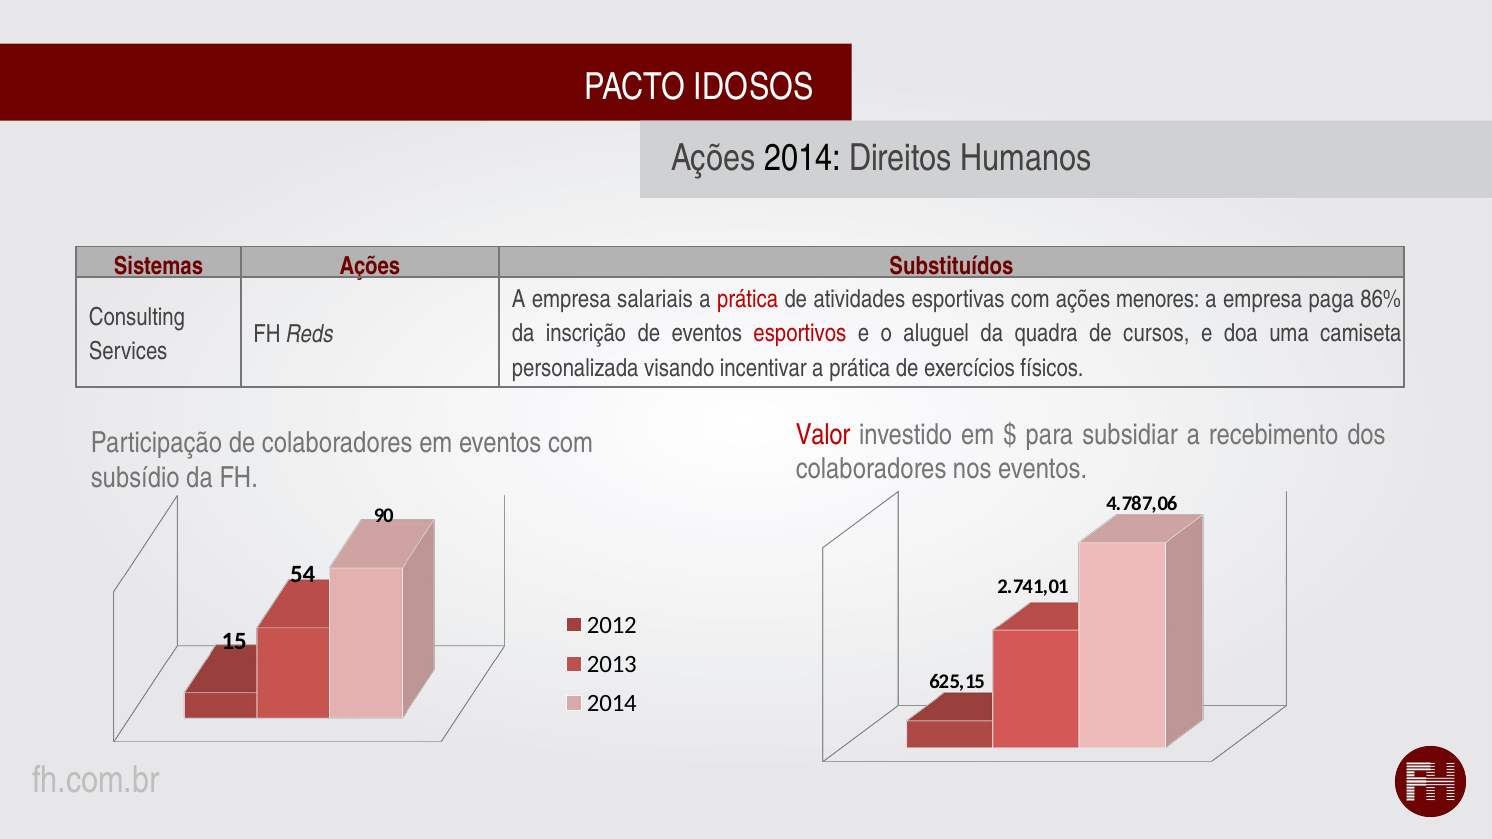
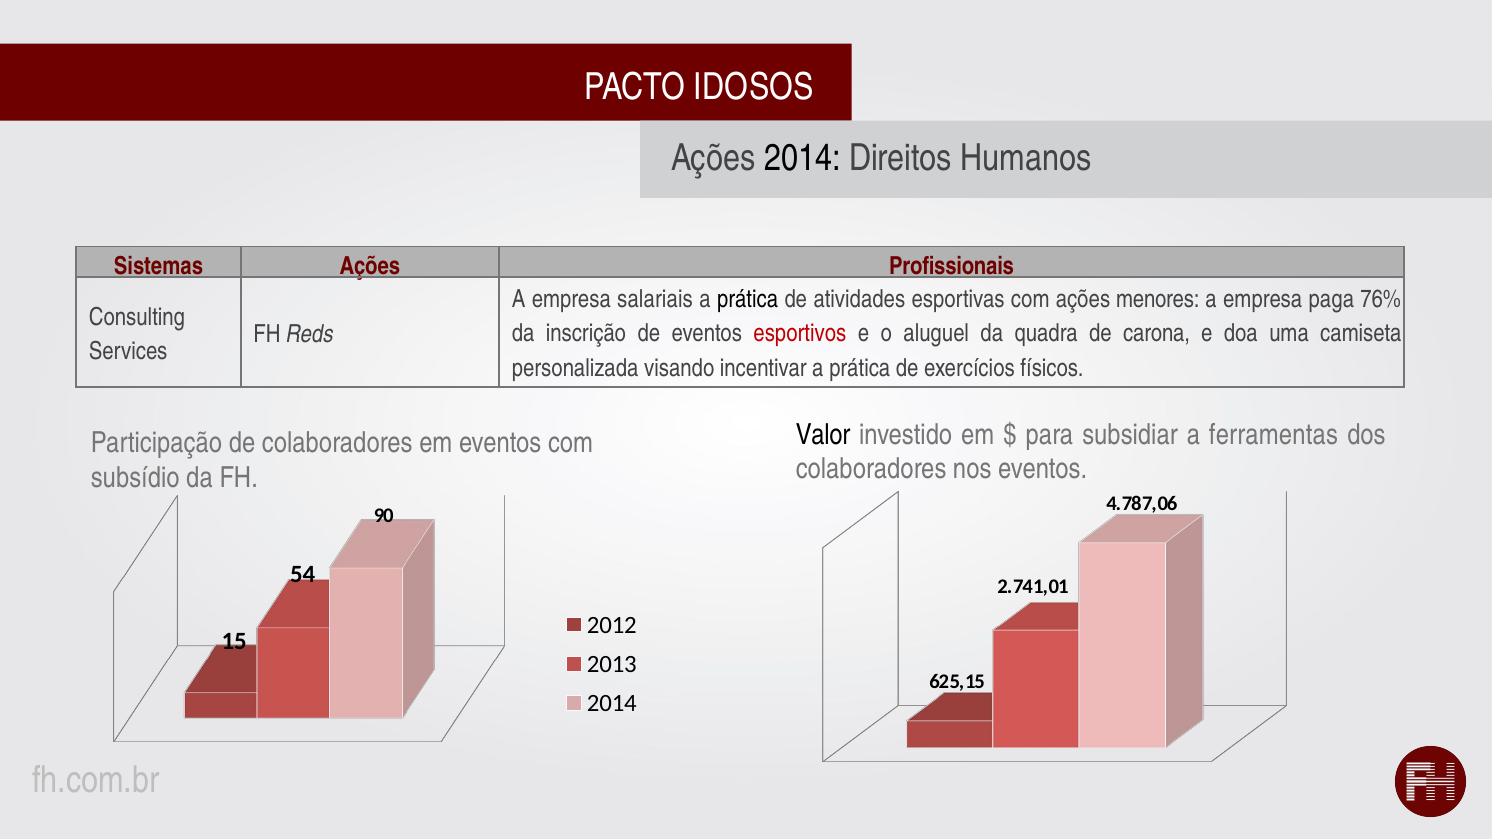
Substituídos: Substituídos -> Profissionais (952, 267)
prática colour: red -> black (748, 299)
86%: 86% -> 76% (1381, 299)
cursos: cursos -> carona (1157, 334)
Valor colour: red -> black (823, 435)
recebimento: recebimento -> ferramentas (1273, 435)
